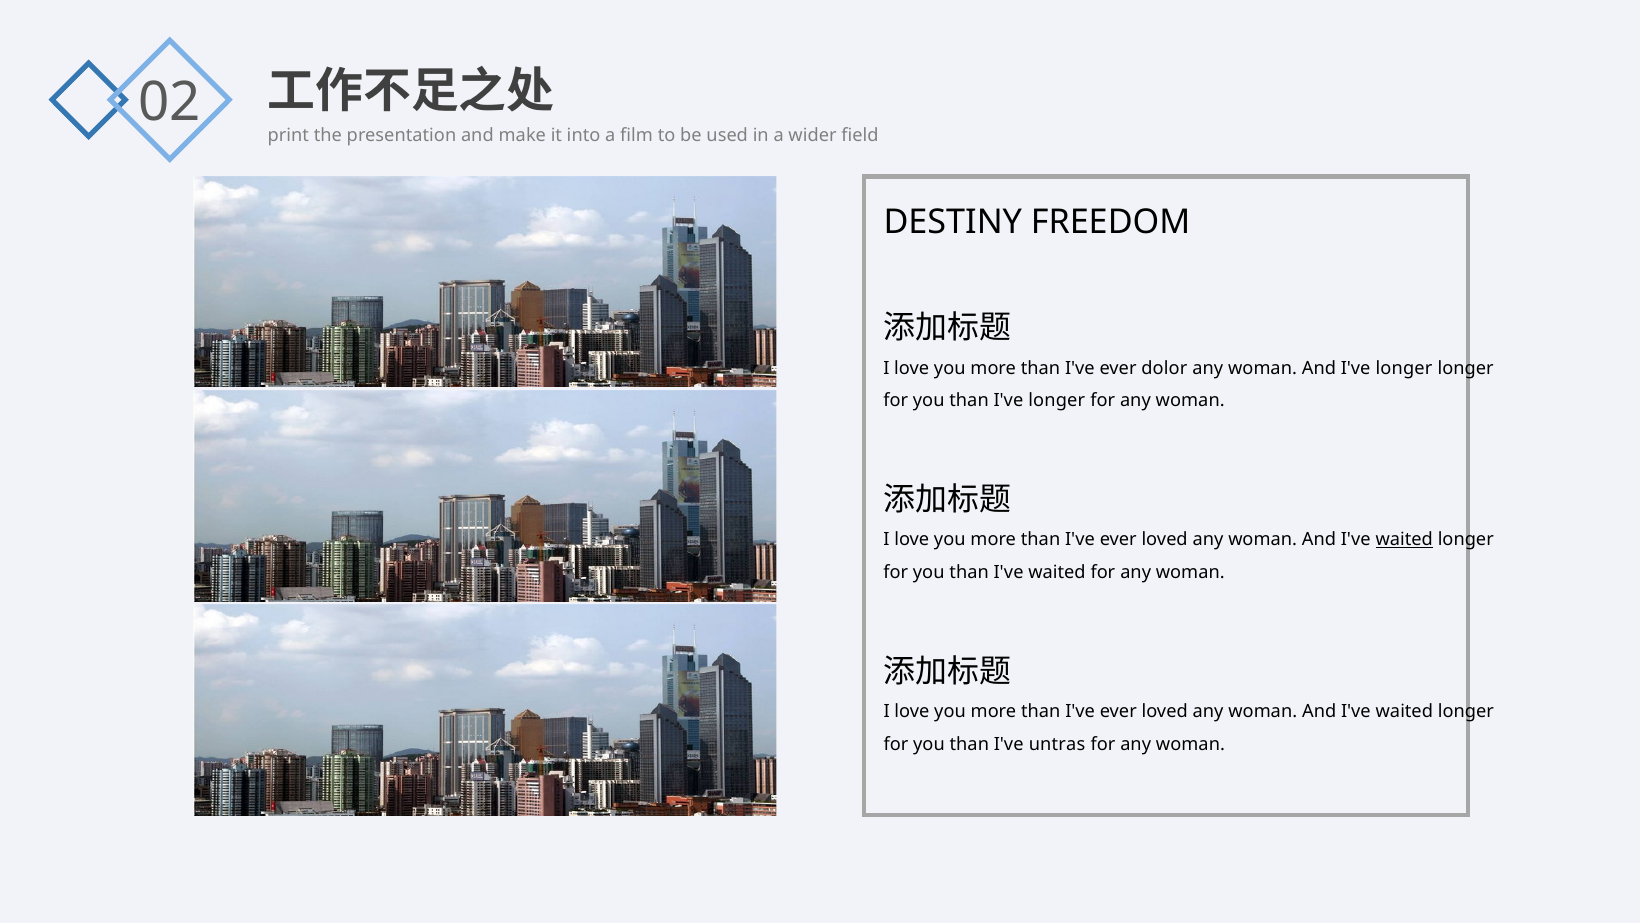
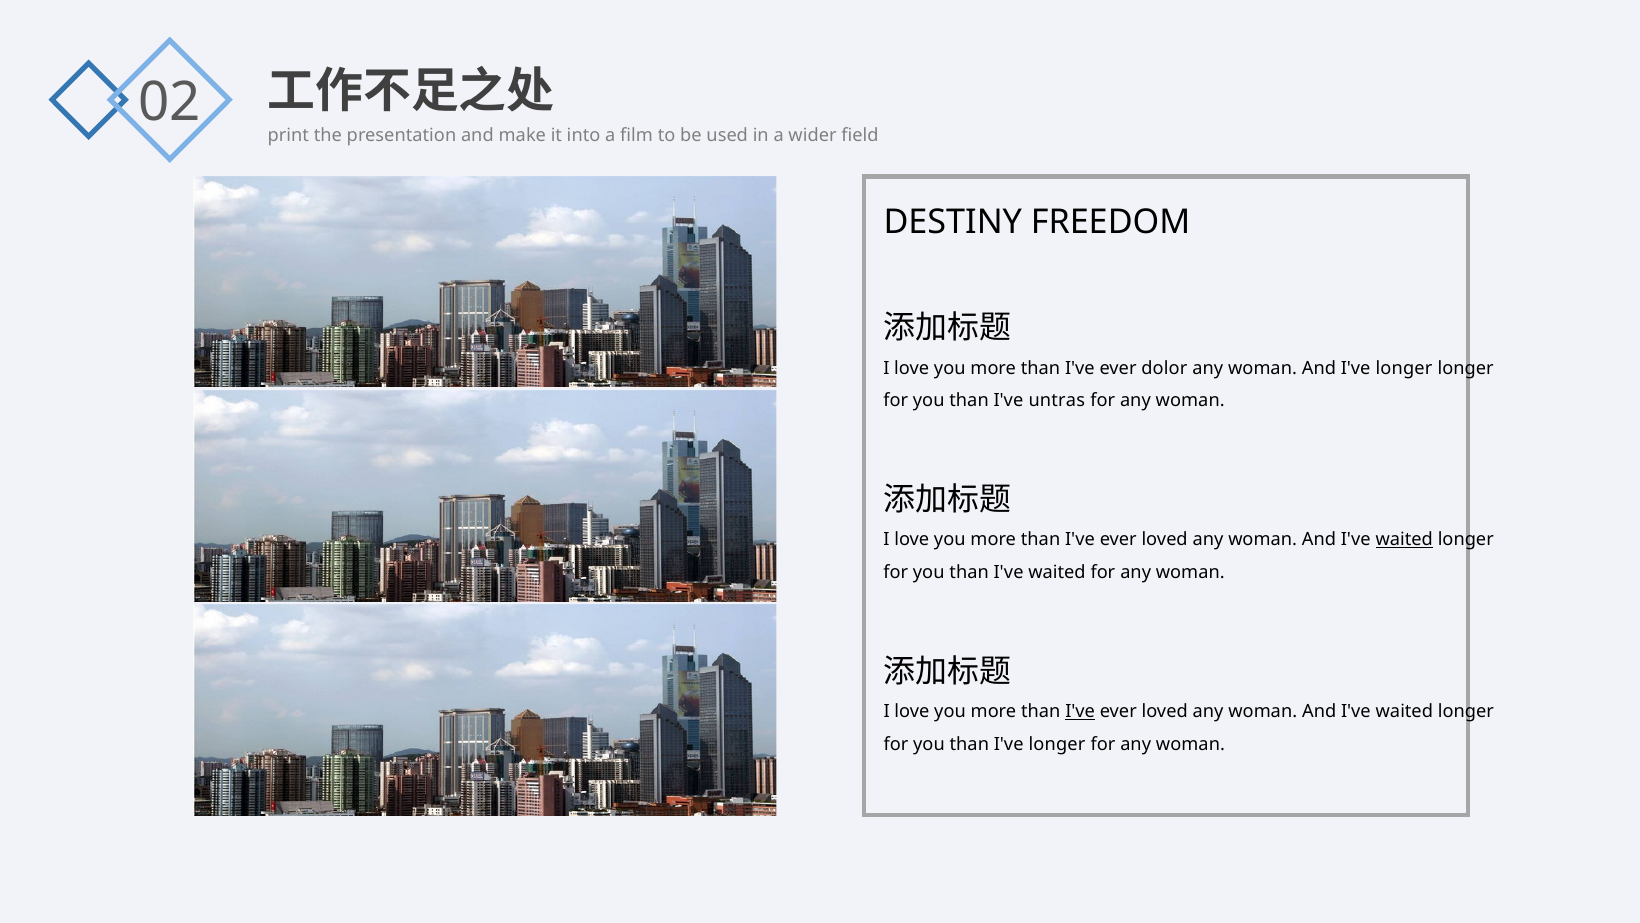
than I've longer: longer -> untras (1057, 401)
I've underline: none -> present (1080, 711)
than I've untras: untras -> longer (1057, 744)
